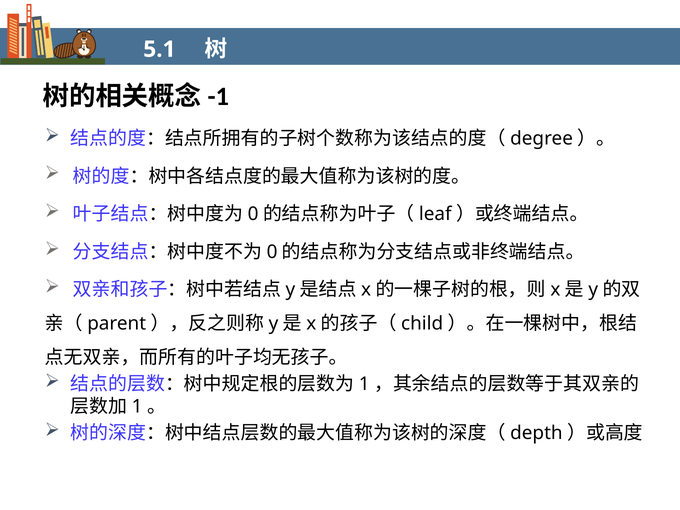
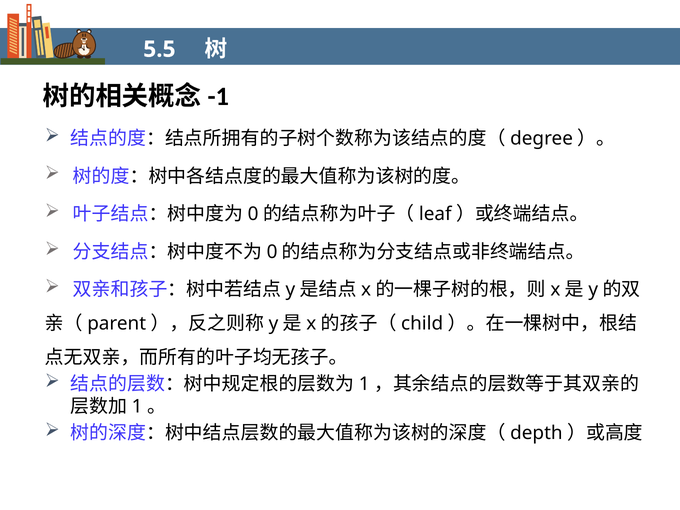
5.1: 5.1 -> 5.5 (159, 49)
